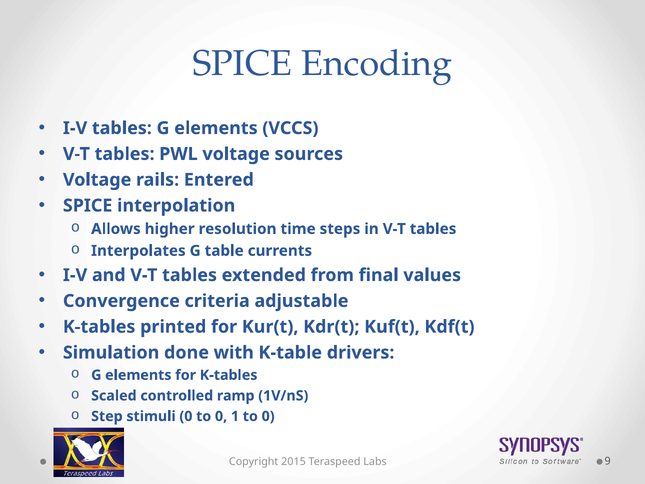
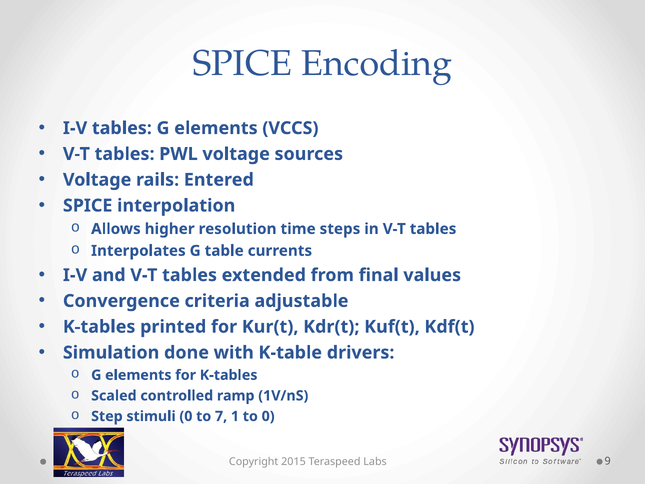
0 to 0: 0 -> 7 (221, 416)
